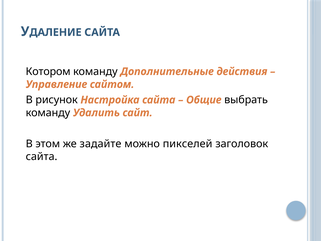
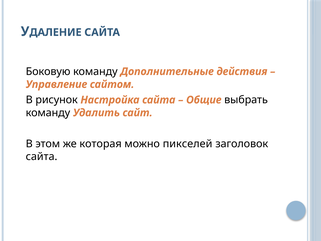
Котором: Котором -> Боковую (48, 71)
задайте: задайте -> которая (101, 144)
